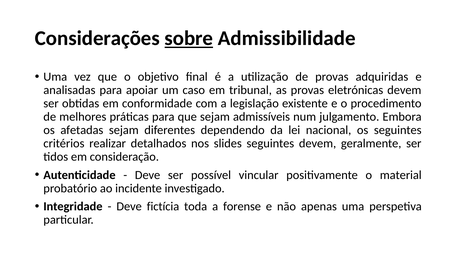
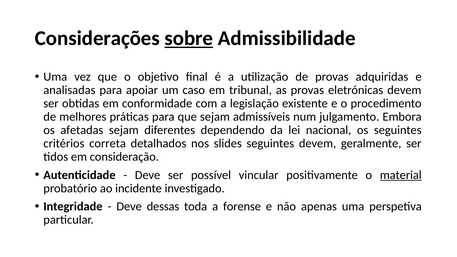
realizar: realizar -> correta (108, 144)
material underline: none -> present (401, 175)
fictícia: fictícia -> dessas (163, 207)
